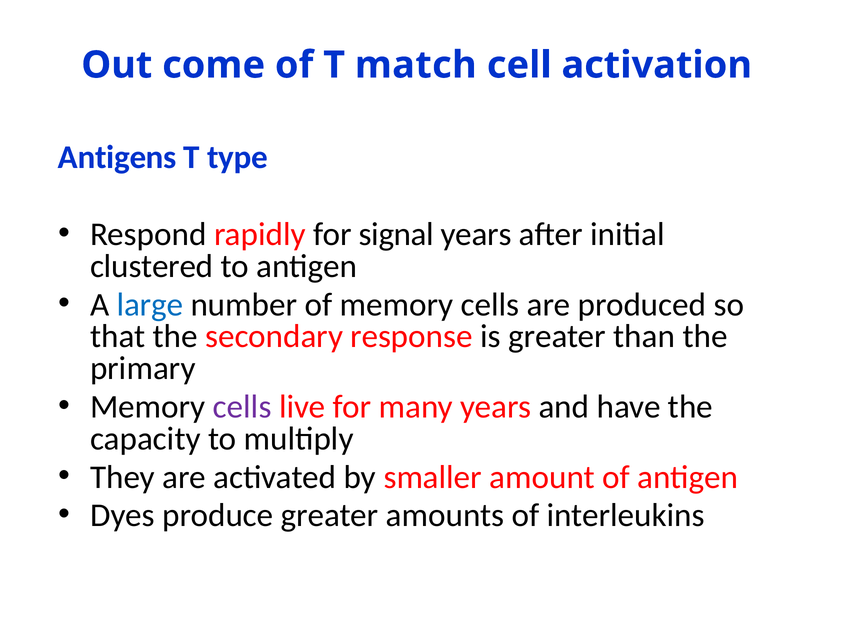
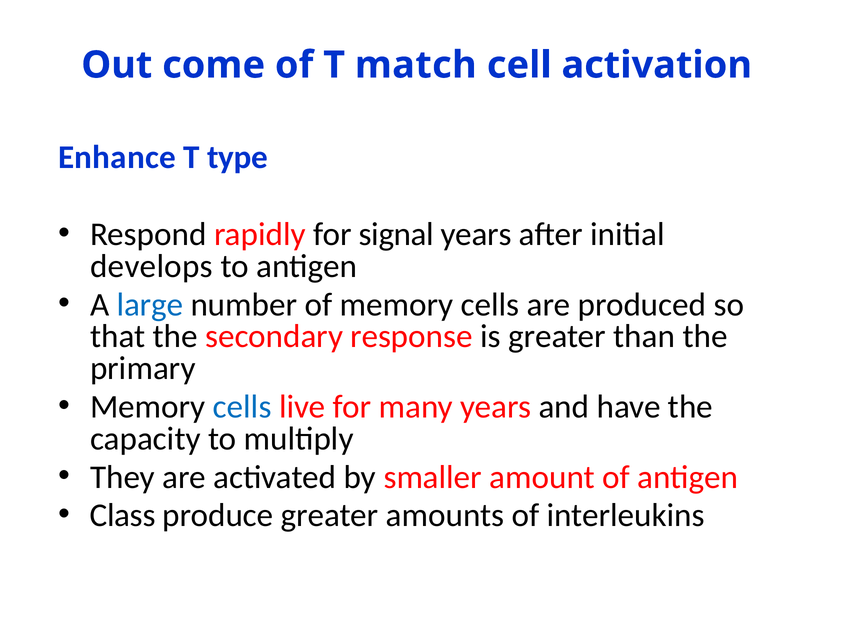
Antigens: Antigens -> Enhance (117, 158)
clustered: clustered -> develops (152, 266)
cells colour: purple -> blue (242, 407)
Dyes: Dyes -> Class (123, 516)
